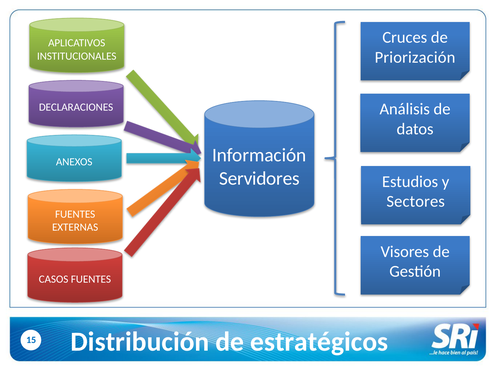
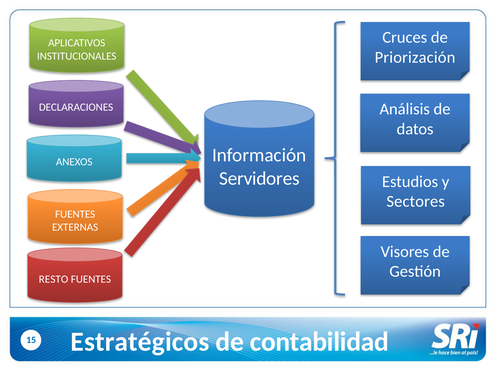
CASOS: CASOS -> RESTO (54, 279)
Distribución: Distribución -> Estratégicos (140, 342)
estratégicos: estratégicos -> contabilidad (319, 342)
